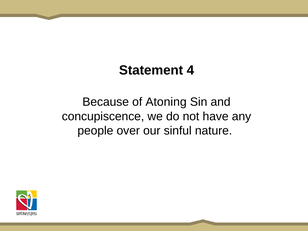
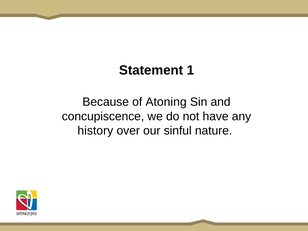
4: 4 -> 1 (190, 70)
people: people -> history (95, 131)
